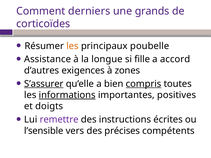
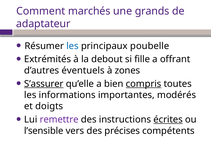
derniers: derniers -> marchés (89, 11)
corticoïdes: corticoïdes -> adaptateur (43, 24)
les colour: orange -> blue (72, 46)
Assistance: Assistance -> Extrémités (48, 59)
longue: longue -> debout (107, 59)
accord: accord -> offrant (175, 59)
exigences: exigences -> éventuels (83, 71)
informations underline: present -> none (67, 95)
positives: positives -> modérés (177, 95)
écrites underline: none -> present (168, 120)
